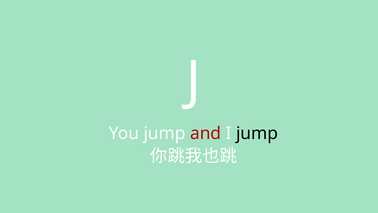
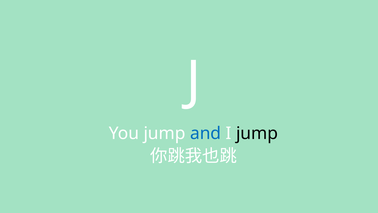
and colour: red -> blue (206, 133)
